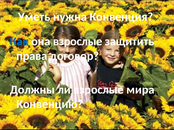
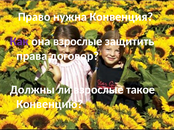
Уметь: Уметь -> Право (34, 17)
Как colour: blue -> purple (19, 42)
мира: мира -> такое (141, 90)
